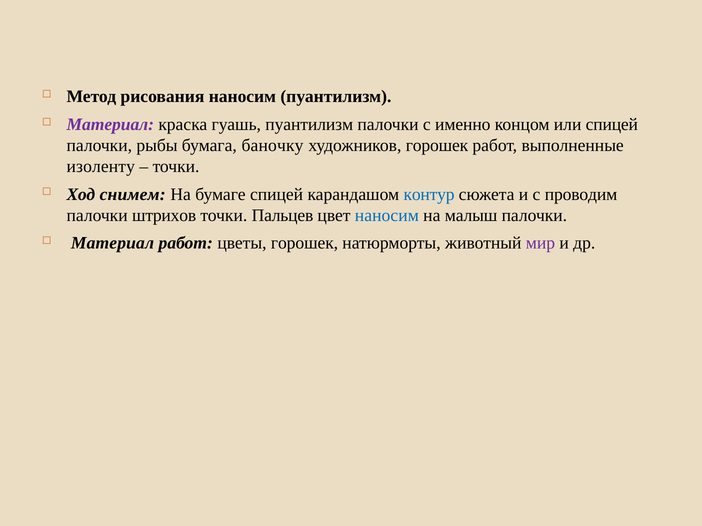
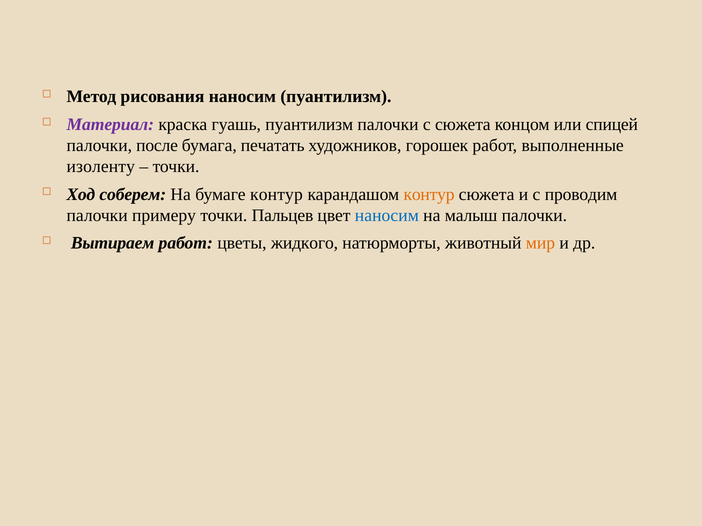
с именно: именно -> сюжета (463, 124)
рыбы: рыбы -> после (157, 145)
баночку: баночку -> печатать (273, 145)
снимем: снимем -> соберем (133, 194)
бумаге спицей: спицей -> контур (276, 194)
контур colour: blue -> orange (429, 194)
штрихов: штрихов -> примеру (164, 215)
Материал: Материал -> Вытираем (113, 243)
цветы горошек: горошек -> жидкого (305, 243)
мир colour: purple -> orange (540, 243)
